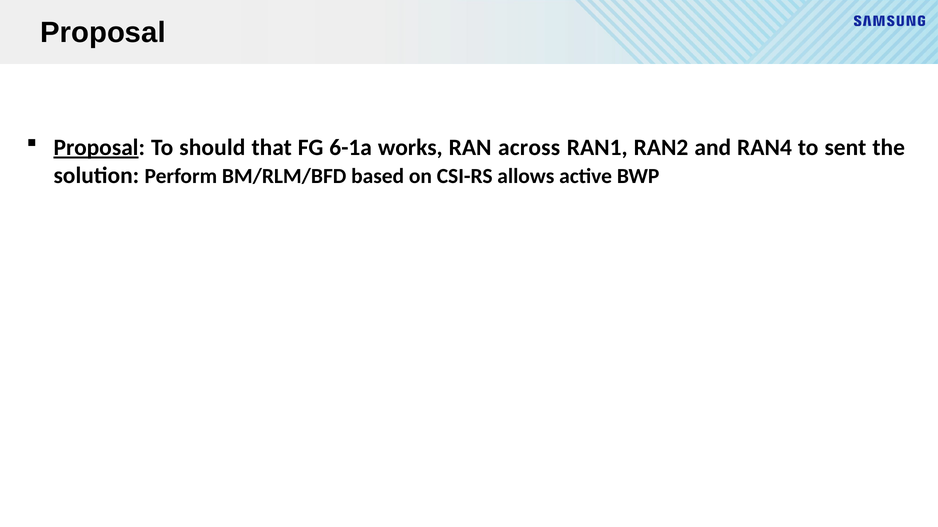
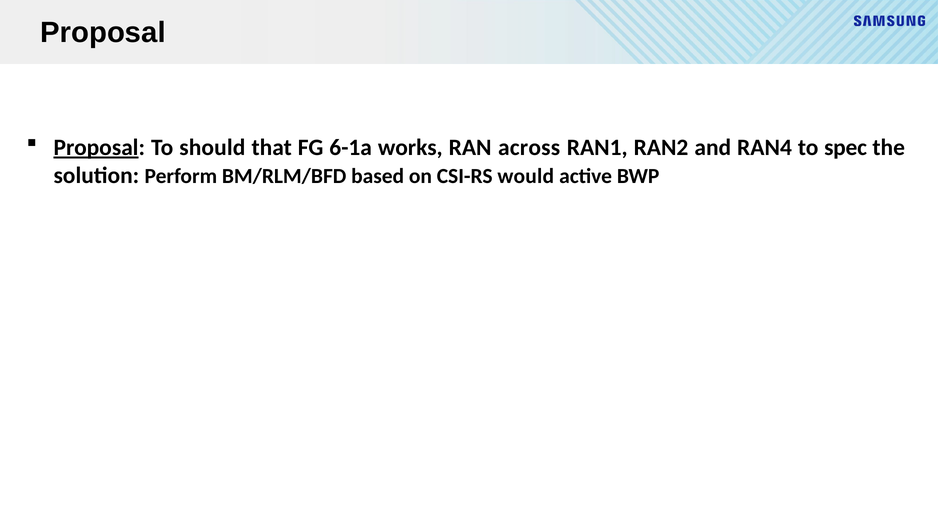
sent: sent -> spec (846, 148)
allows: allows -> would (526, 176)
